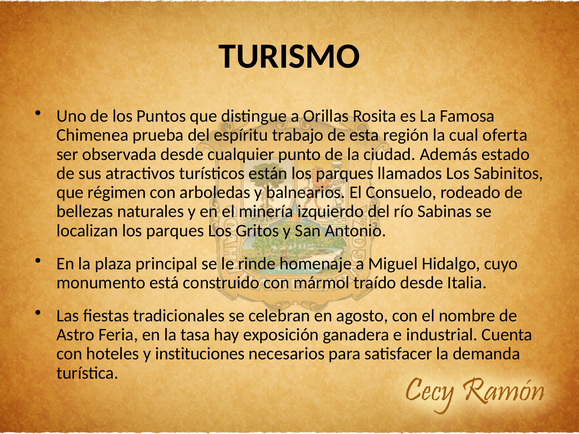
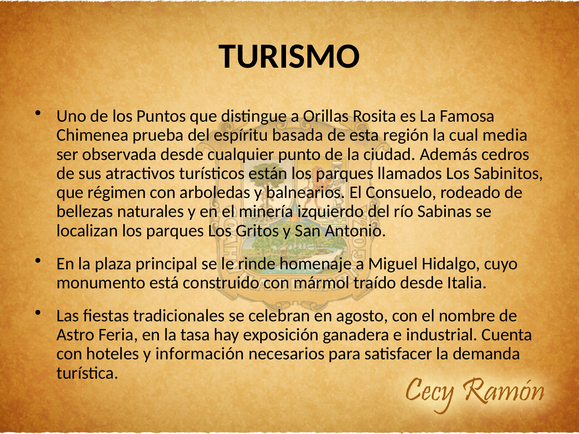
trabajo: trabajo -> basada (298, 135)
oferta: oferta -> media (505, 135)
estado: estado -> cedros (505, 154)
instituciones: instituciones -> información (200, 354)
